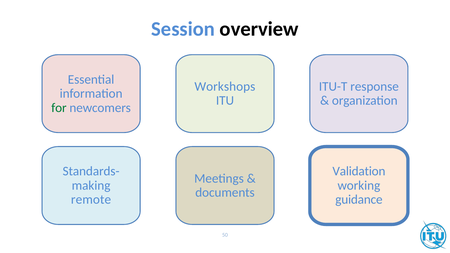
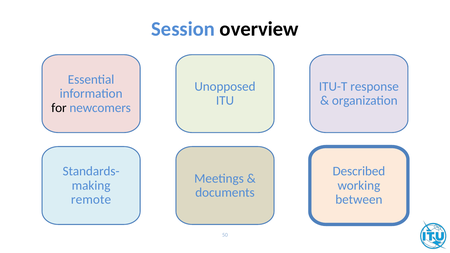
Workshops: Workshops -> Unopposed (225, 87)
for colour: green -> black (59, 108)
Validation: Validation -> Described (359, 171)
guidance: guidance -> between (359, 200)
